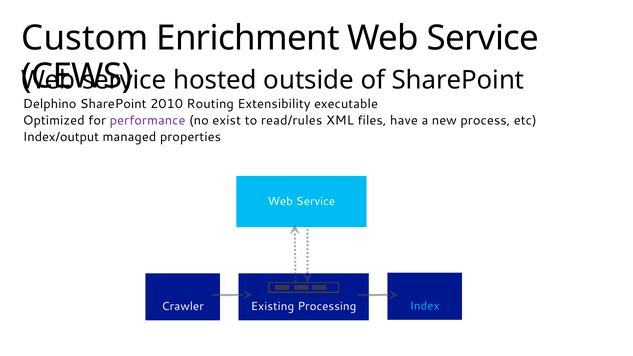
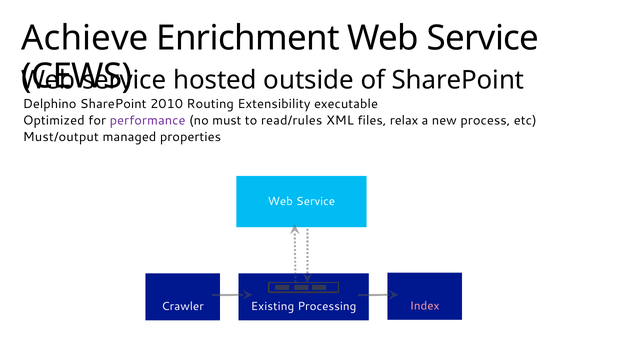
Custom: Custom -> Achieve (85, 38)
exist: exist -> must (227, 120)
have: have -> relax (404, 120)
Index/output: Index/output -> Must/output (61, 137)
Index colour: light blue -> pink (425, 306)
